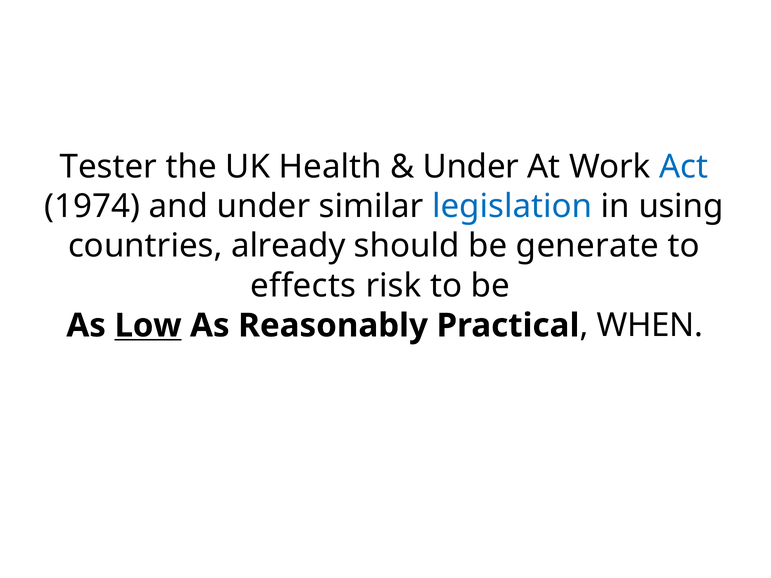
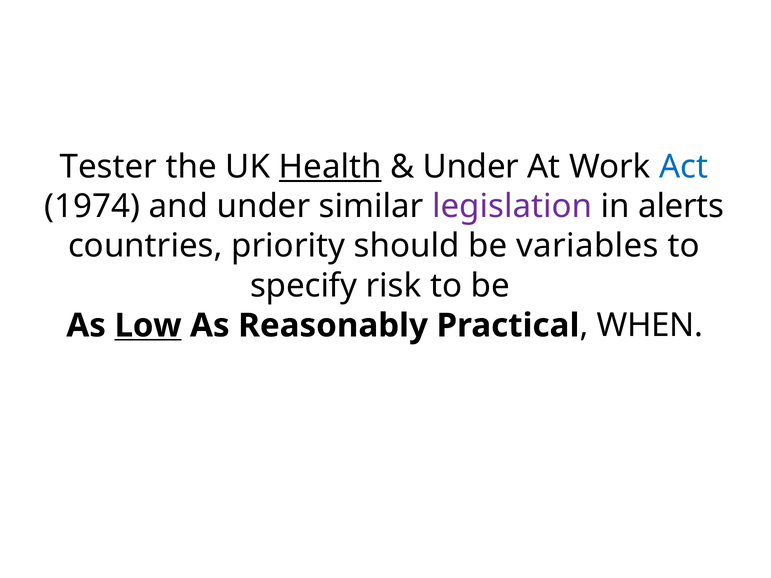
Health underline: none -> present (330, 167)
legislation colour: blue -> purple (512, 206)
using: using -> alerts (681, 206)
already: already -> priority (288, 246)
generate: generate -> variables (587, 246)
effects: effects -> specify (304, 286)
